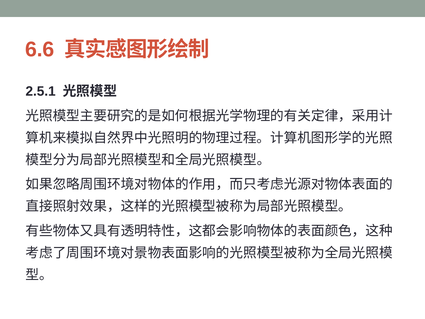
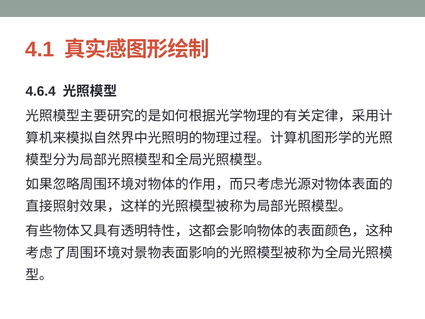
6.6: 6.6 -> 4.1 (40, 49)
2.5.1: 2.5.1 -> 4.6.4 (41, 91)
